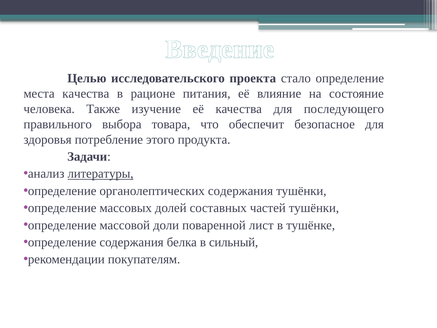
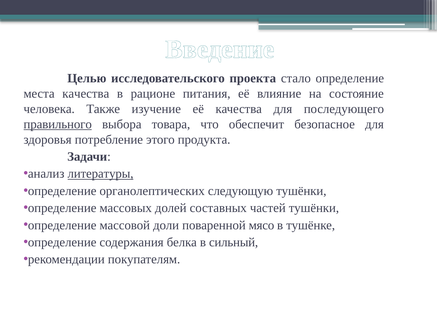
правильного underline: none -> present (58, 124)
органолептических содержания: содержания -> следующую (241, 191)
лист: лист -> мясо (261, 225)
